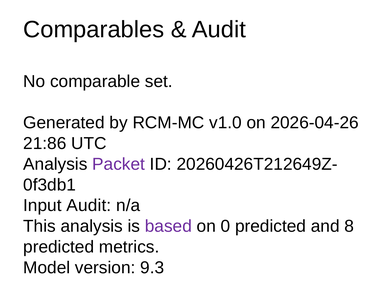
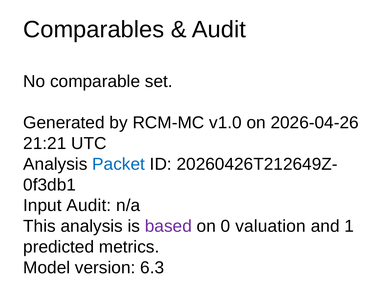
21:86: 21:86 -> 21:21 (45, 143)
Packet colour: purple -> blue (119, 164)
0 predicted: predicted -> valuation (270, 226)
8: 8 -> 1 (349, 226)
9.3: 9.3 -> 6.3 (152, 268)
